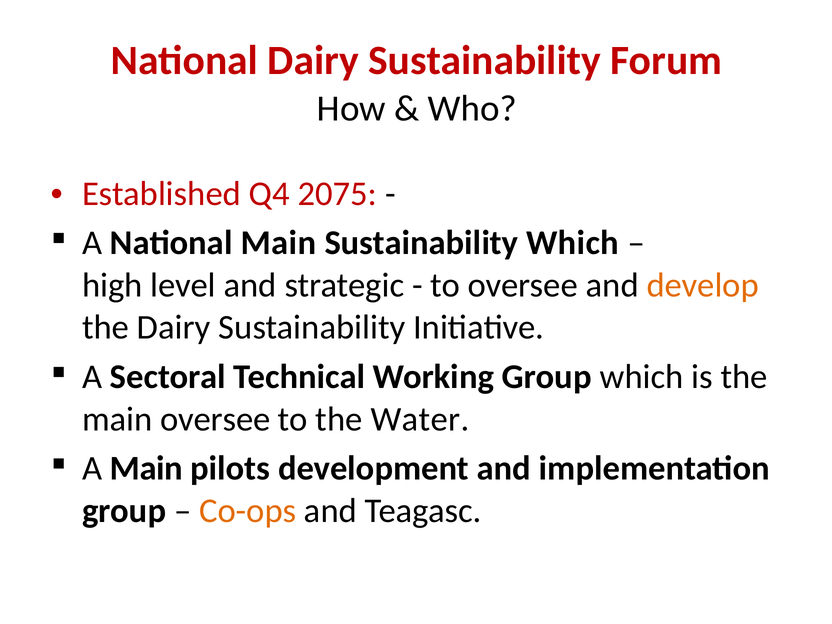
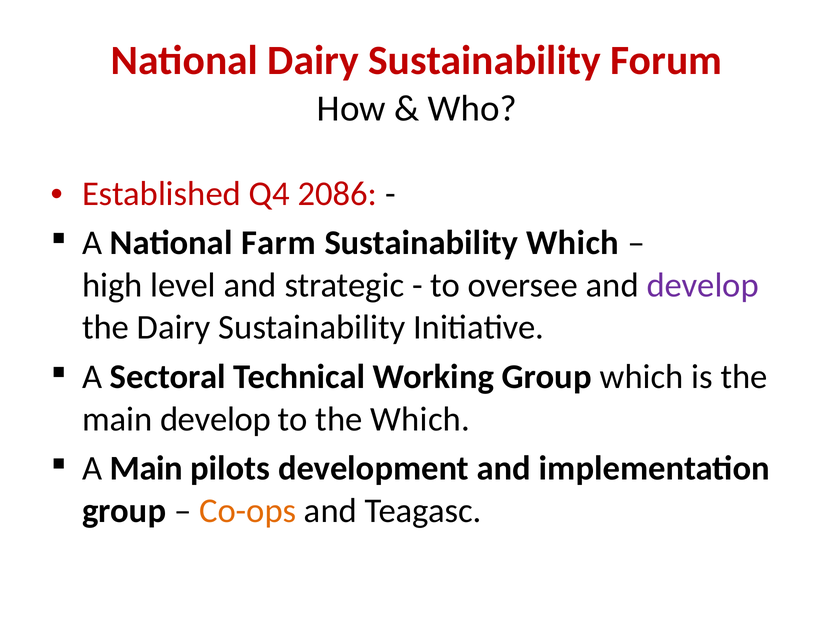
2075: 2075 -> 2086 (337, 194)
National Main: Main -> Farm (278, 243)
develop colour: orange -> purple (703, 285)
main oversee: oversee -> develop (215, 419)
the Water: Water -> Which (420, 419)
